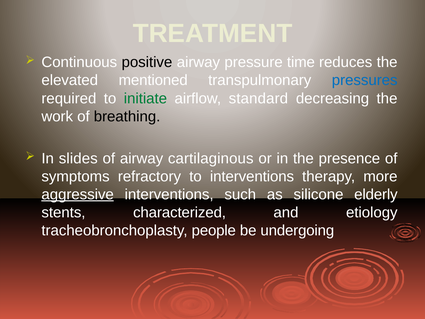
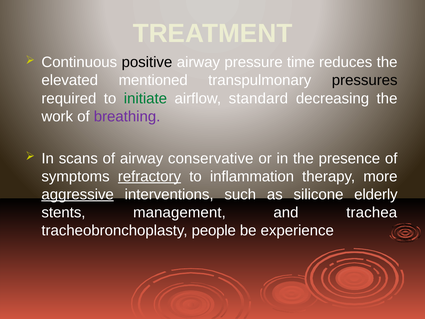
pressures colour: blue -> black (365, 80)
breathing colour: black -> purple (127, 116)
slides: slides -> scans (78, 158)
cartilaginous: cartilaginous -> conservative (211, 158)
refractory underline: none -> present (149, 176)
to interventions: interventions -> inflammation (252, 176)
characterized: characterized -> management (179, 212)
etiology: etiology -> trachea (372, 212)
undergoing: undergoing -> experience (297, 230)
